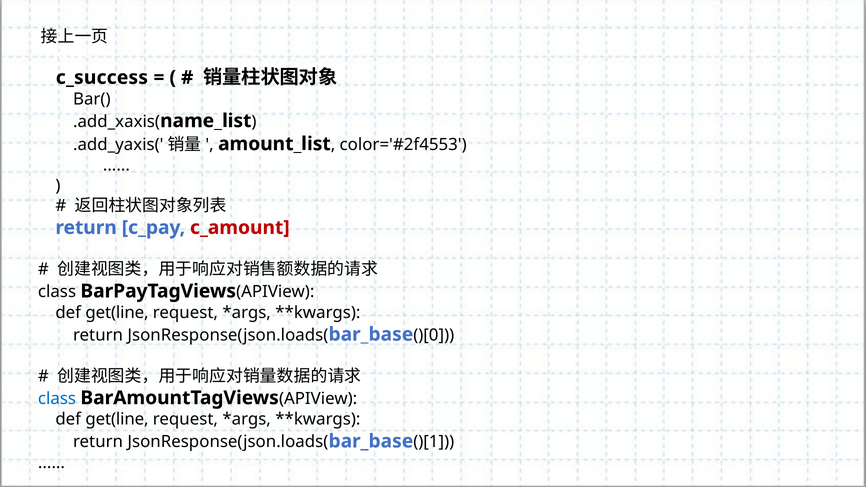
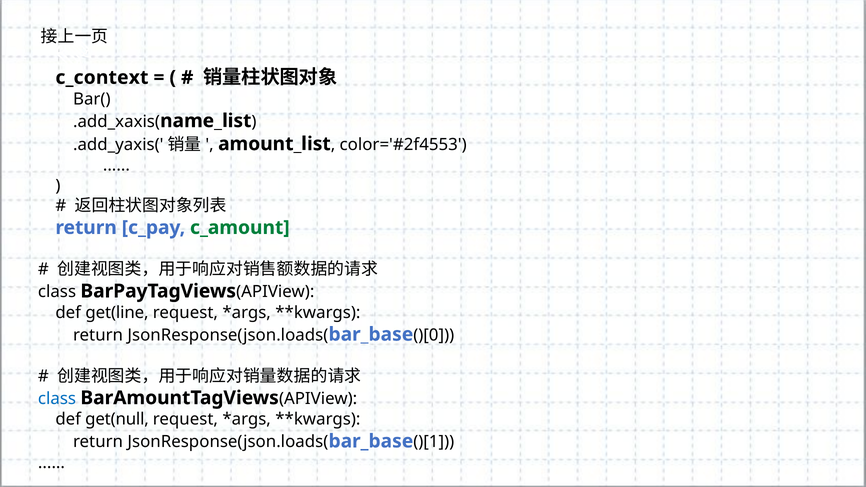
c_success: c_success -> c_context (102, 78)
c_amount colour: red -> green (240, 228)
get(line: get(line -> get(null (117, 419)
